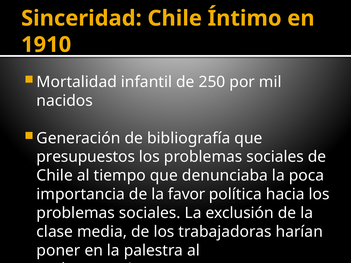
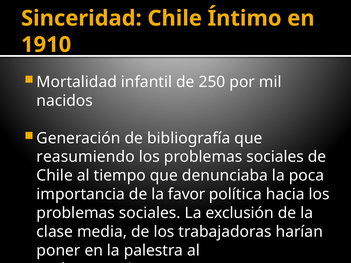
presupuestos: presupuestos -> reasumiendo (86, 157)
